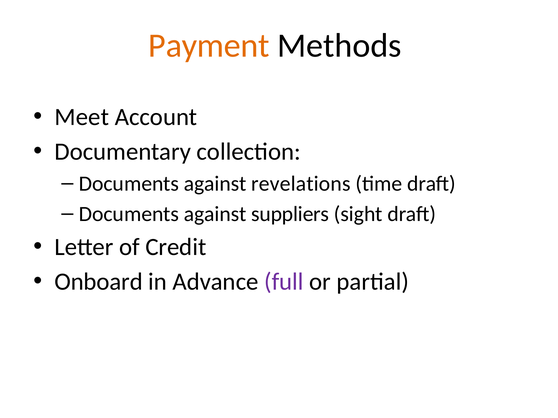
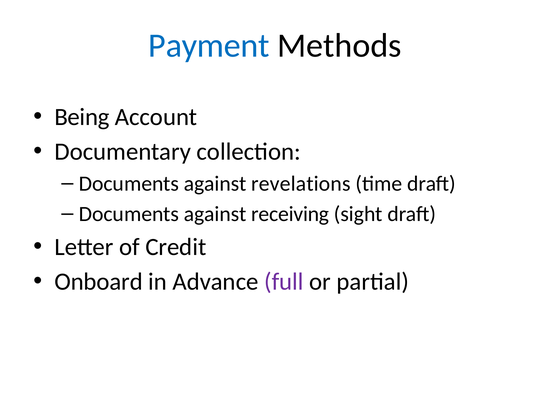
Payment colour: orange -> blue (209, 46)
Meet: Meet -> Being (82, 117)
suppliers: suppliers -> receiving (290, 214)
